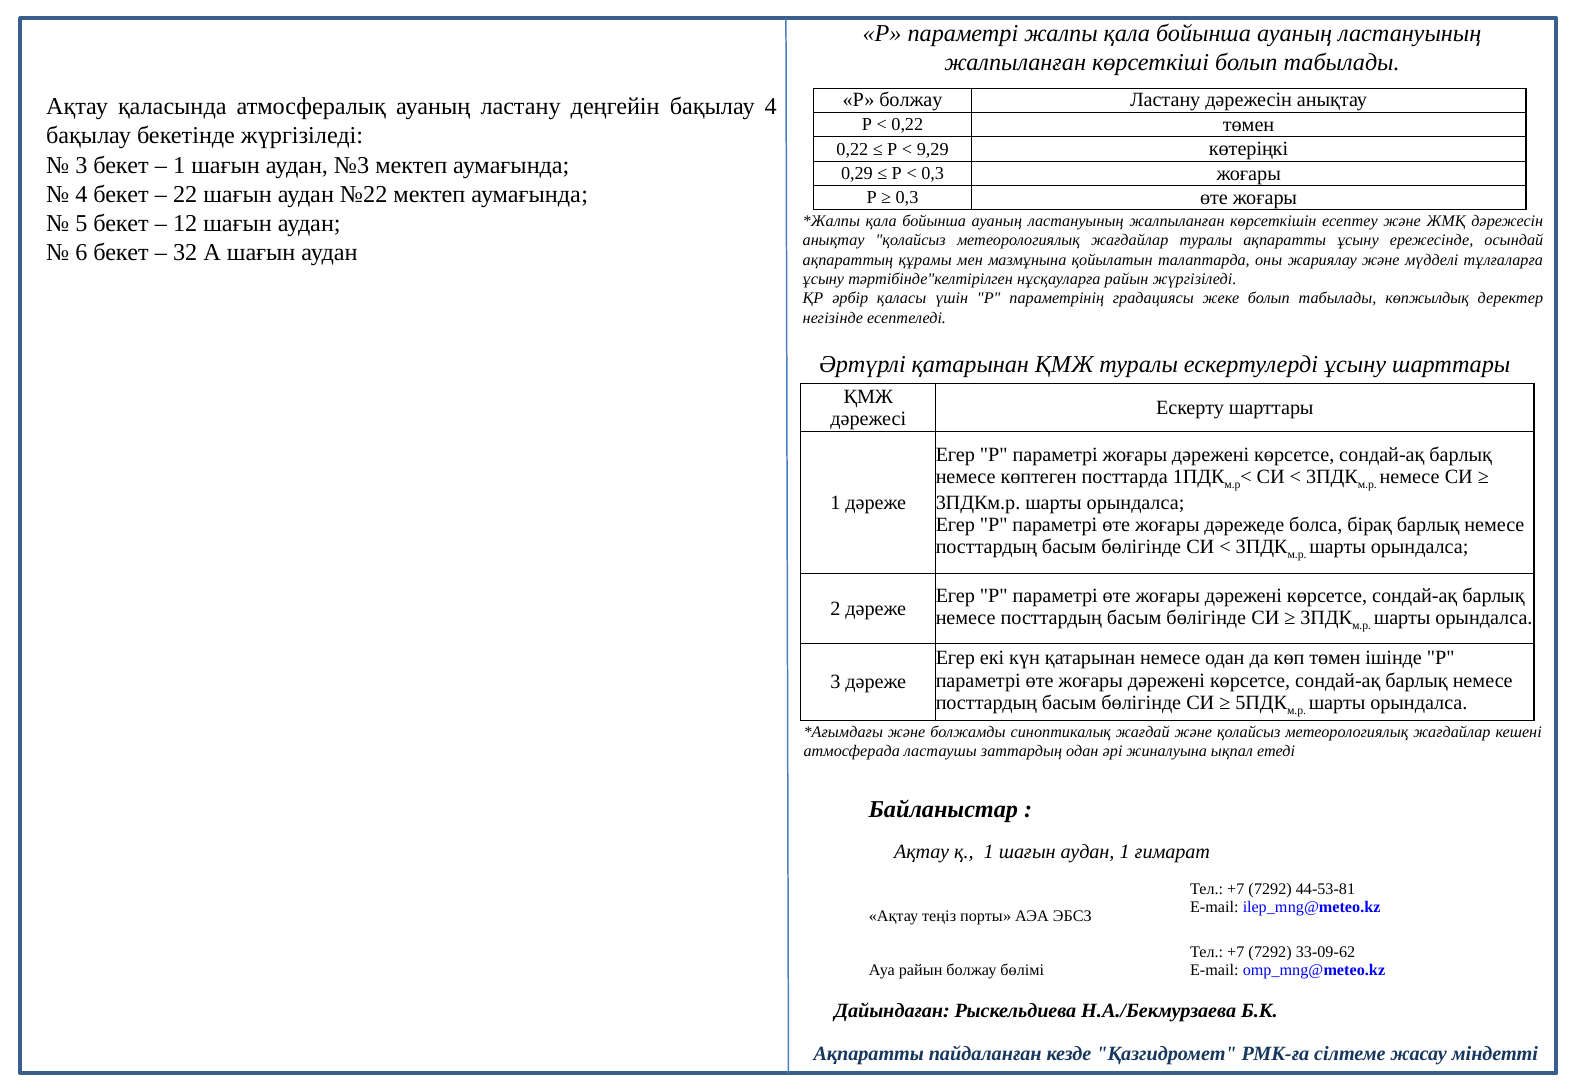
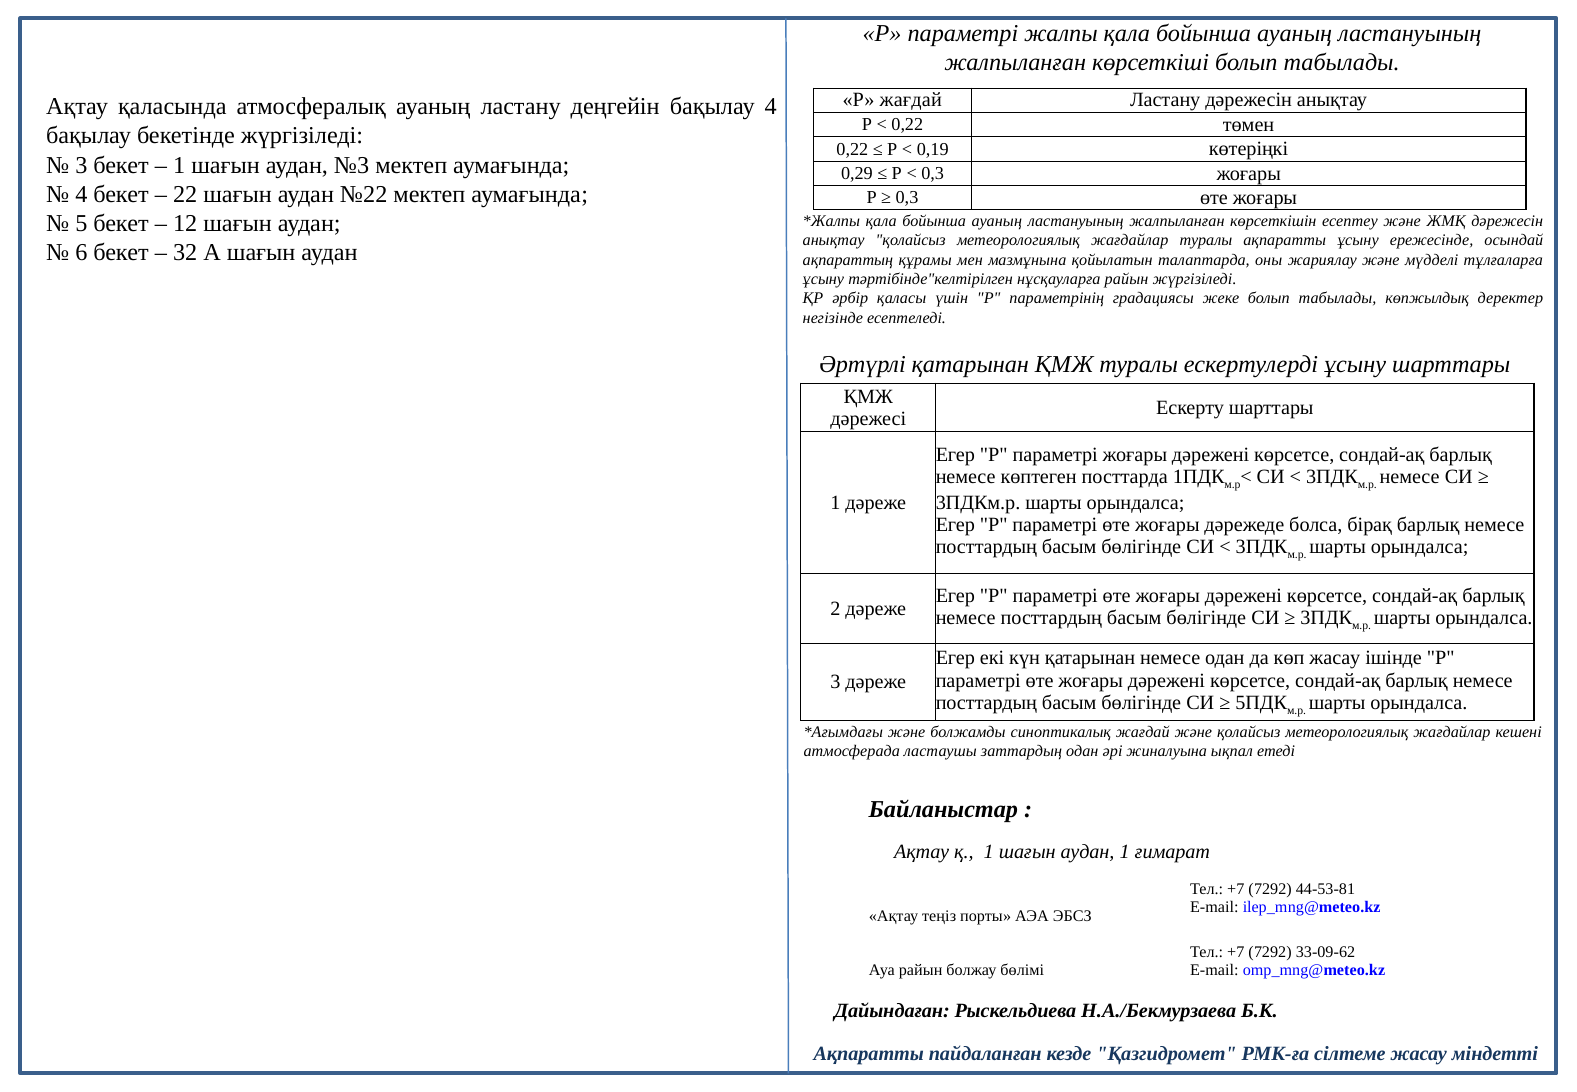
Р болжау: болжау -> жағдай (911, 100)
9,29: 9,29 -> 0,19 (933, 149)
көп төмен: төмен -> жасау (1335, 658)
